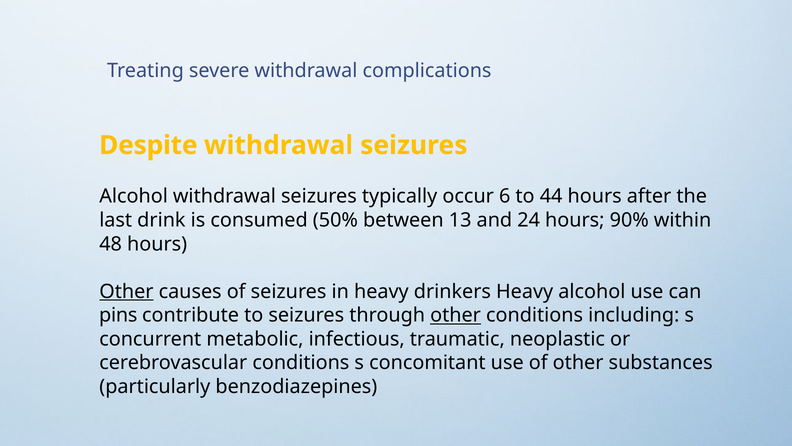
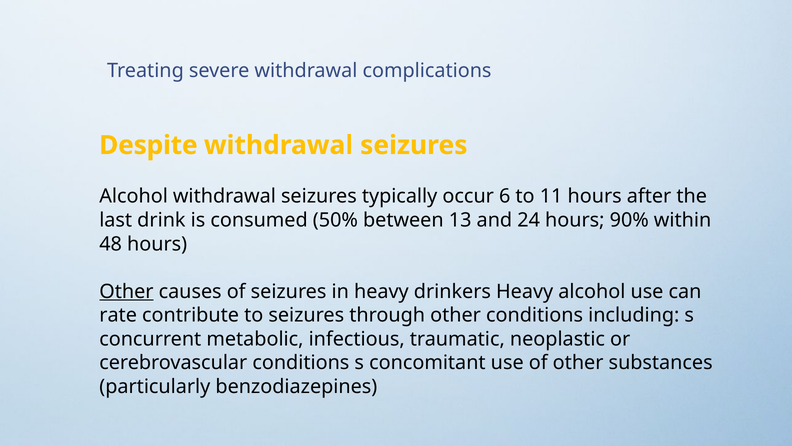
44: 44 -> 11 (551, 196)
pins: pins -> rate (118, 315)
other underline: present -> none (456, 315)
